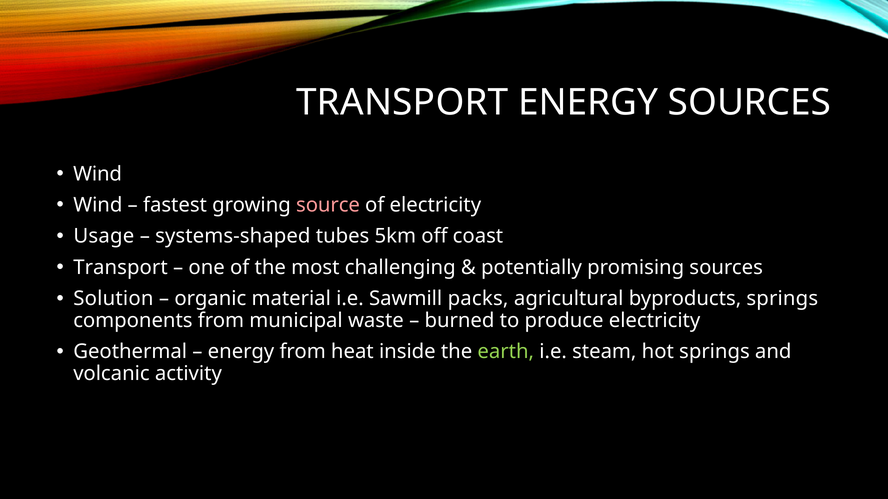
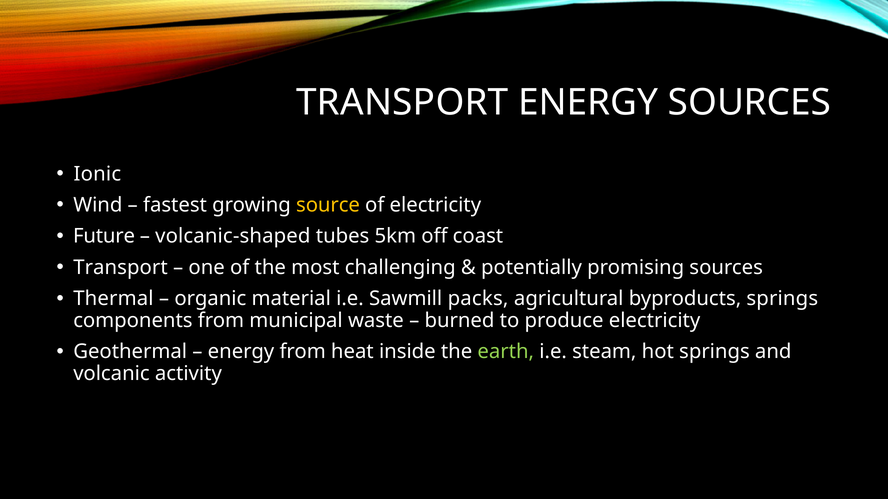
Wind: Wind -> Ionic (97, 174)
source colour: pink -> yellow (328, 205)
Usage: Usage -> Future (104, 236)
systems-shaped: systems-shaped -> volcanic-shaped (233, 236)
Solution: Solution -> Thermal (113, 299)
